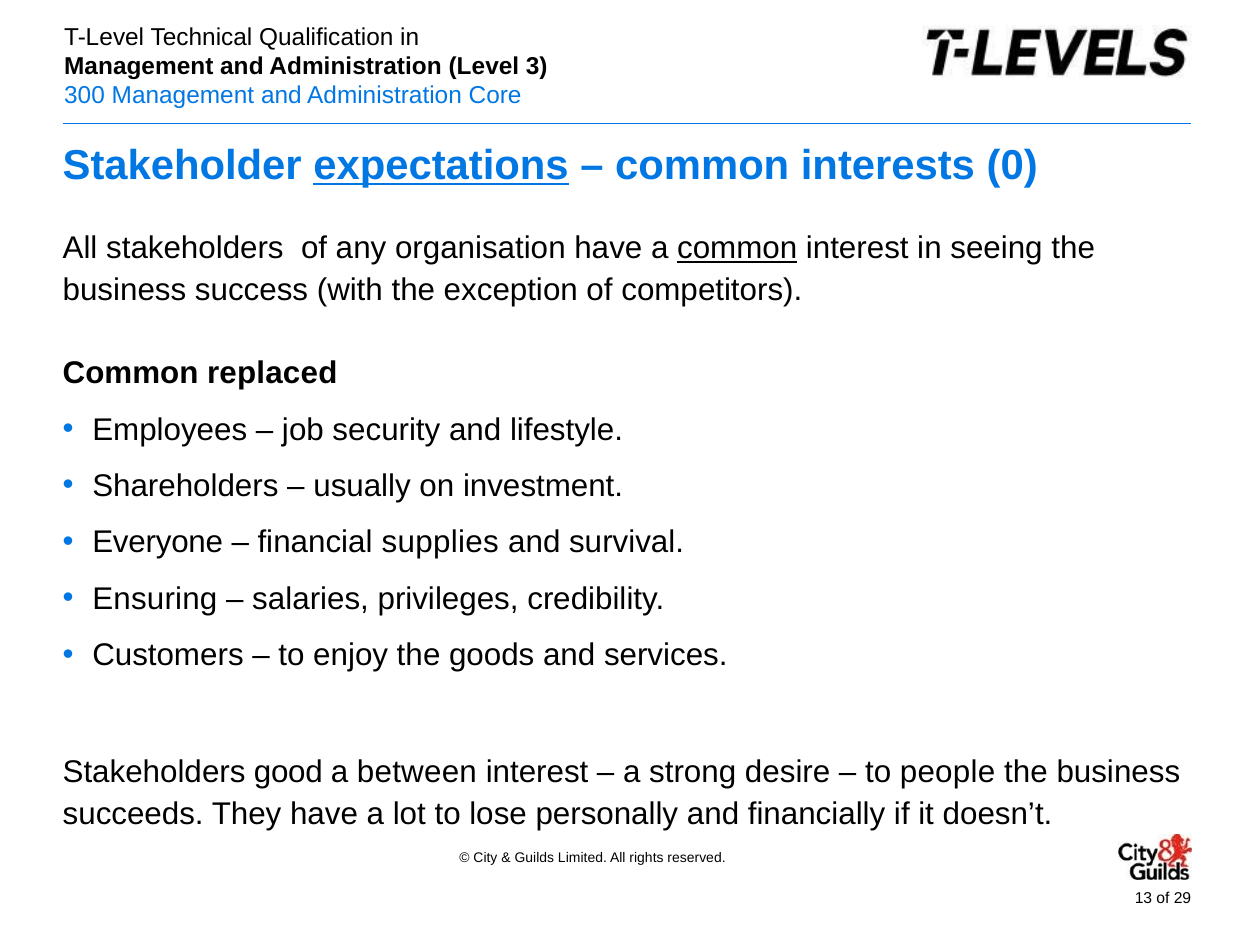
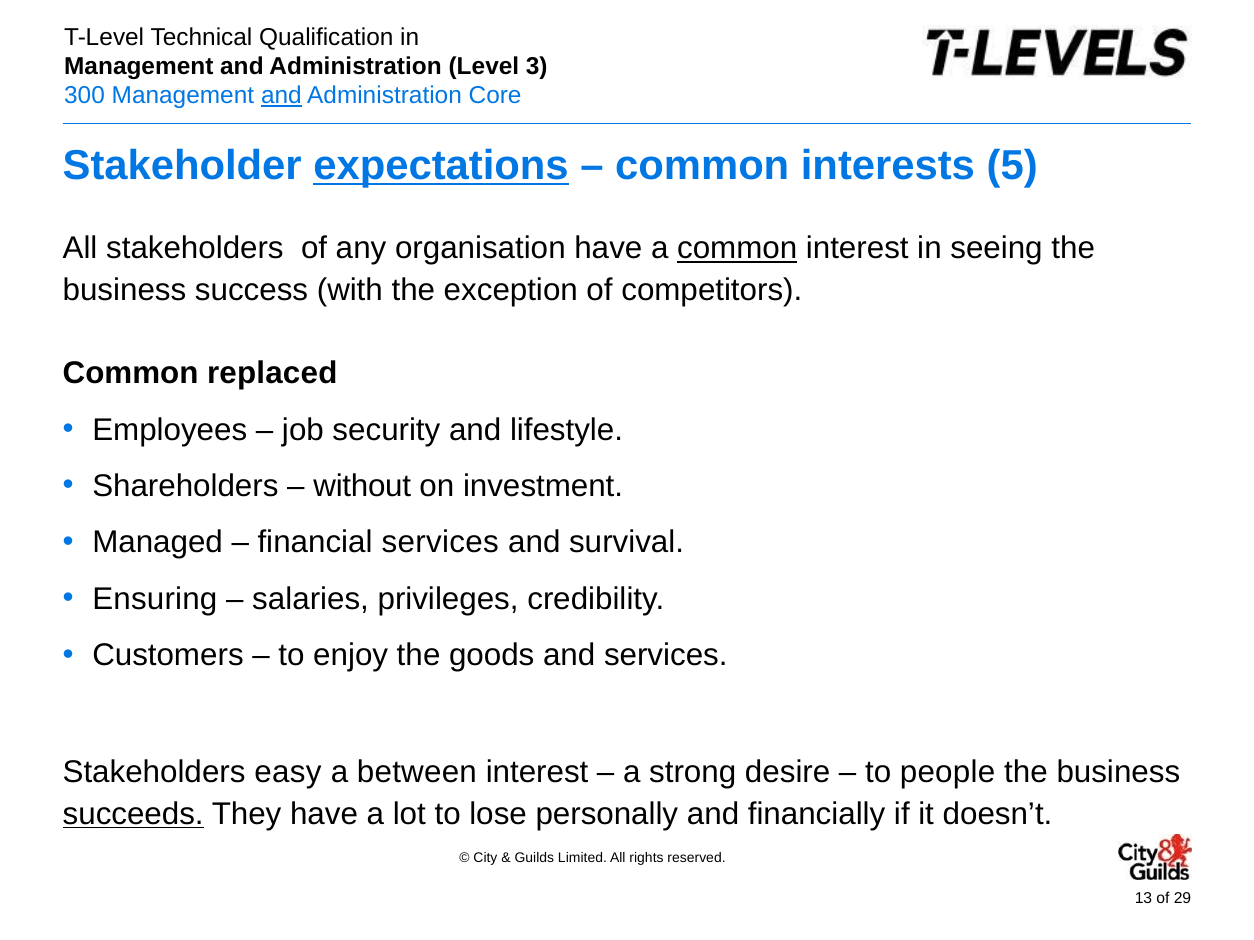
and underline: none -> present (281, 96)
0: 0 -> 5 (1012, 166)
usually: usually -> without (362, 486)
Everyone: Everyone -> Managed (158, 543)
financial supplies: supplies -> services (440, 543)
good: good -> easy (288, 773)
succeeds underline: none -> present (133, 814)
